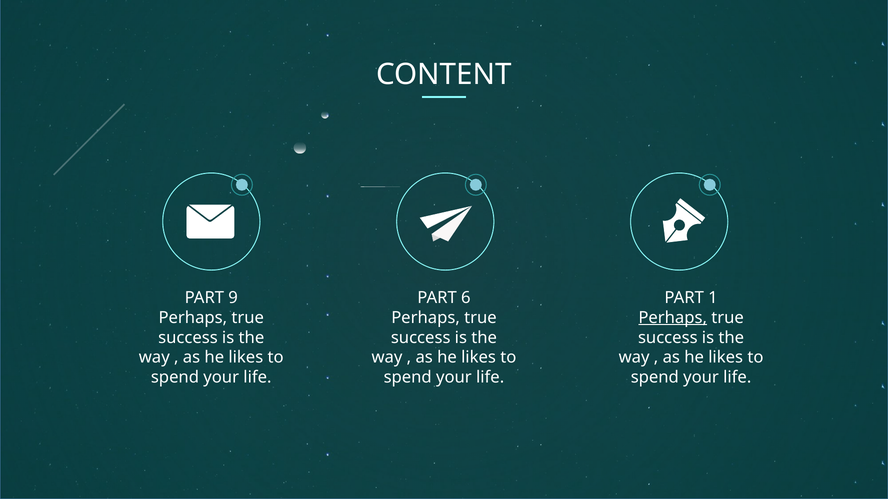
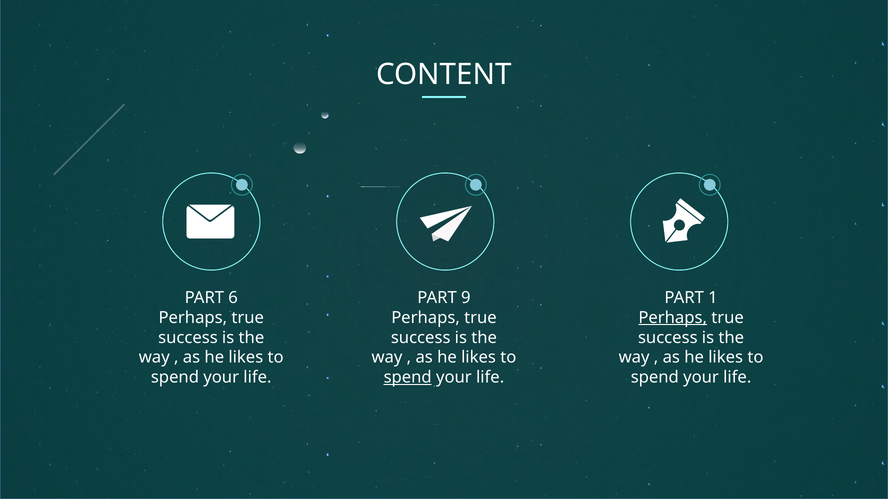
9: 9 -> 6 (233, 298)
6: 6 -> 9 (466, 298)
spend underline: none -> present (408, 378)
